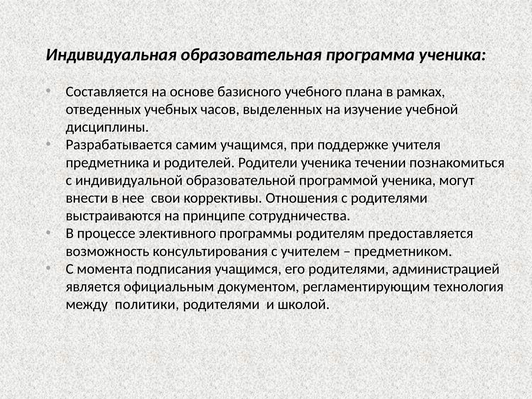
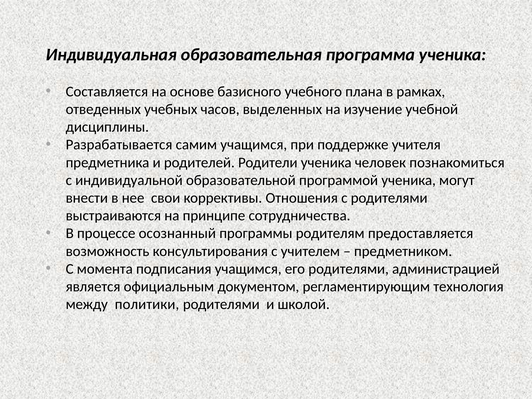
течении: течении -> человек (380, 162)
элективного: элективного -> осознанный (177, 233)
